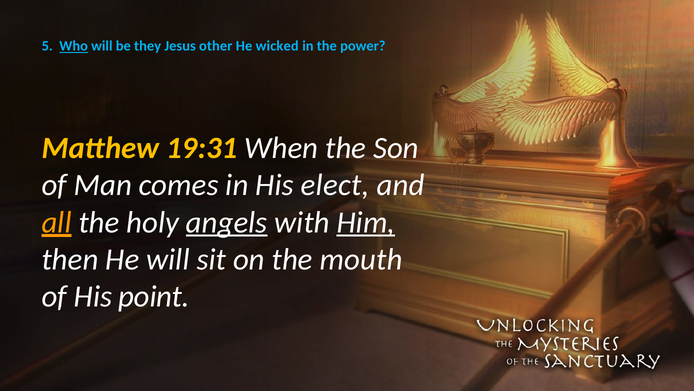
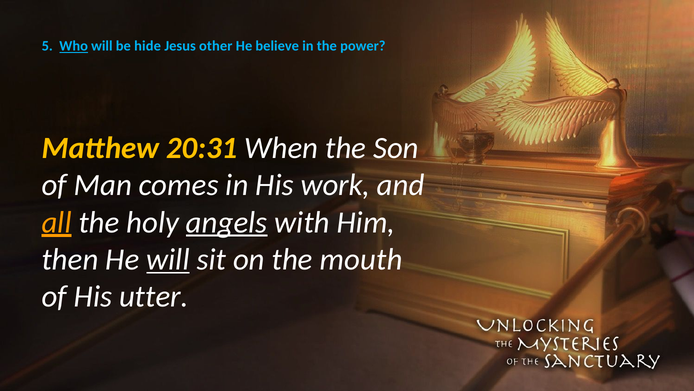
they: they -> hide (148, 46)
wicked: wicked -> believe (277, 46)
19:31: 19:31 -> 20:31 (202, 148)
elect: elect -> work (335, 185)
Him underline: present -> none (366, 222)
will underline: none -> present (168, 259)
point: point -> utter (154, 296)
